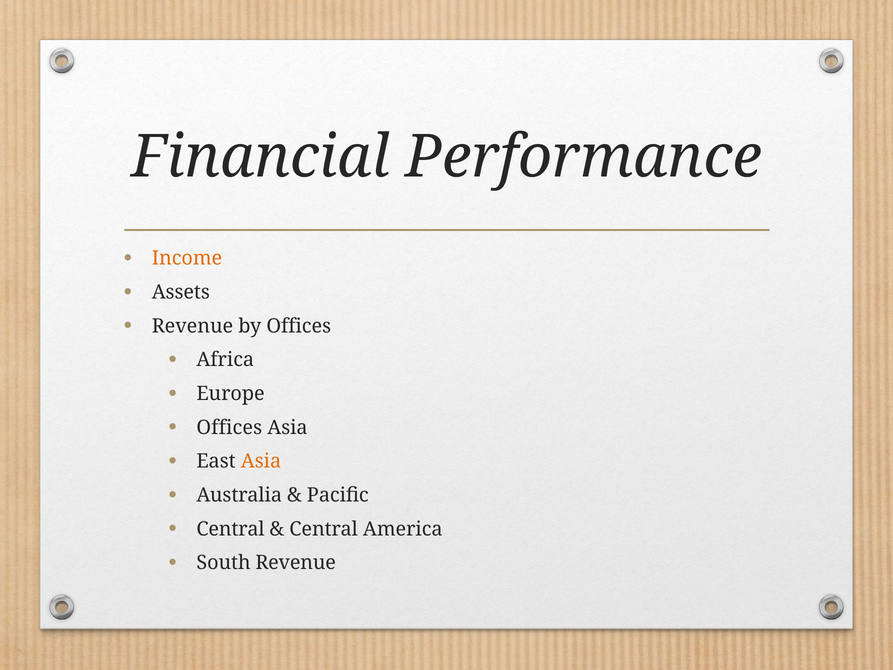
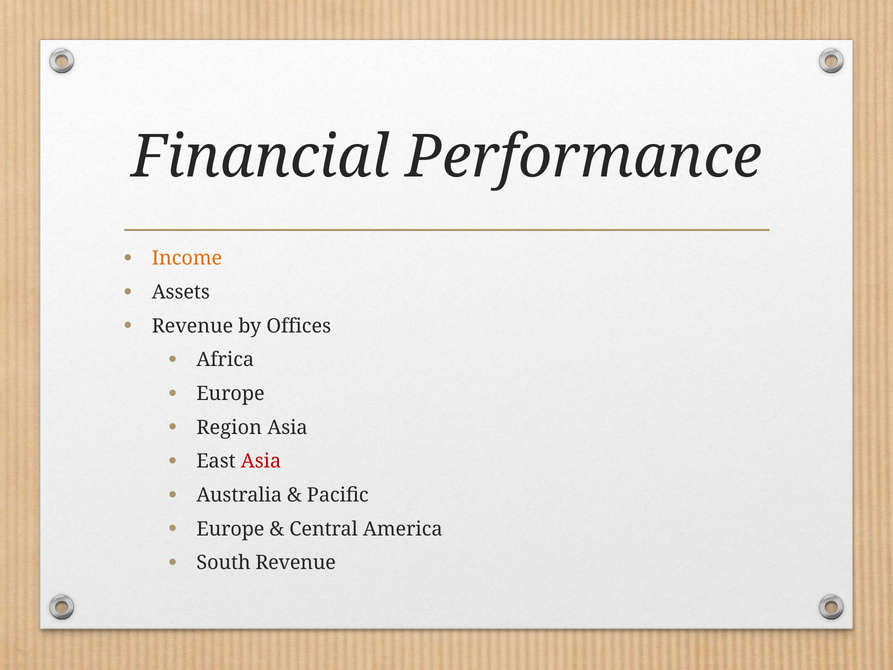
Offices: Offices -> Region (229, 427)
Asia colour: orange -> red (261, 461)
Central: Central -> Europe (230, 529)
